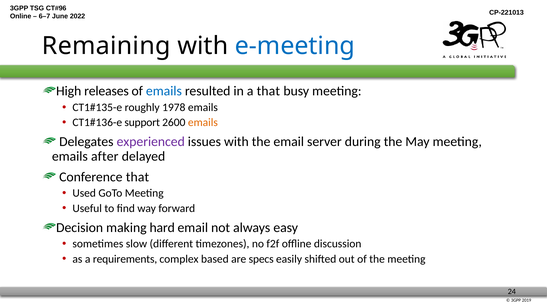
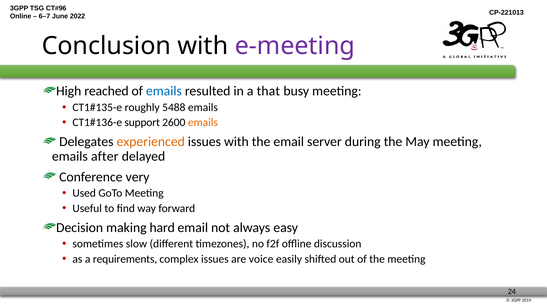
Remaining: Remaining -> Conclusion (106, 46)
e-meeting colour: blue -> purple (295, 46)
releases: releases -> reached (106, 91)
1978: 1978 -> 5488 (174, 108)
experienced colour: purple -> orange (151, 142)
Conference that: that -> very (138, 177)
complex based: based -> issues (215, 260)
specs: specs -> voice (261, 260)
